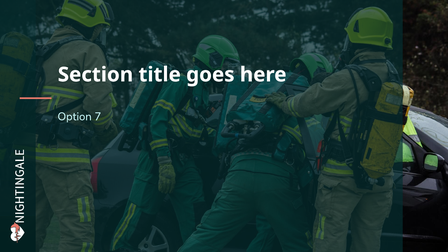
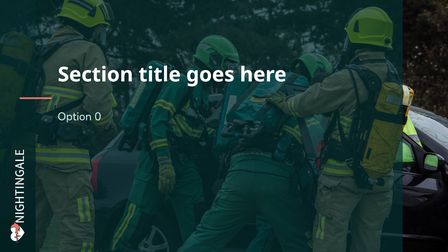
7: 7 -> 0 (98, 117)
